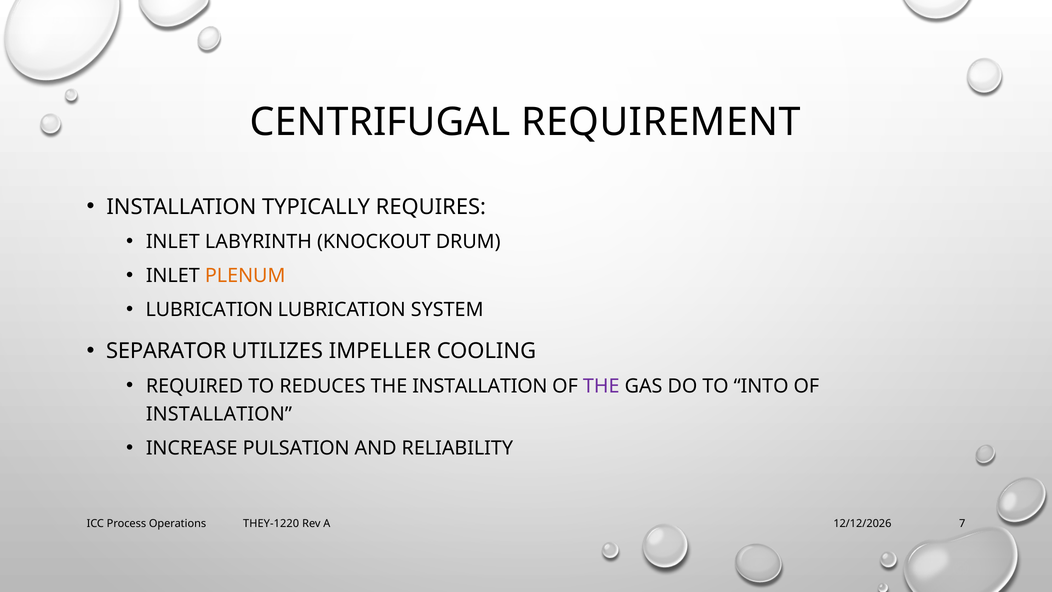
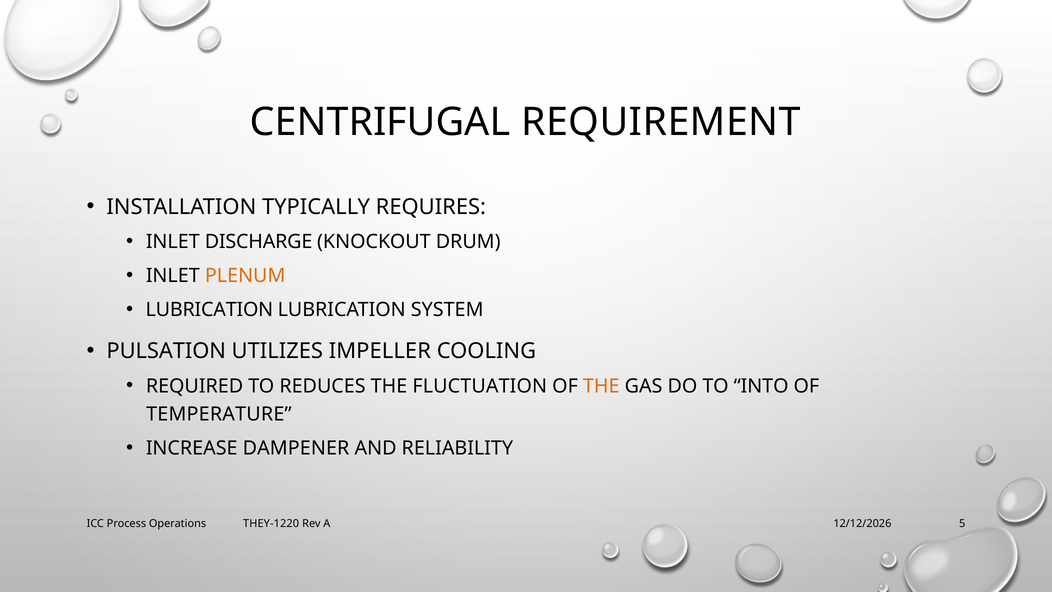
LABYRINTH: LABYRINTH -> DISCHARGE (259, 242)
SEPARATOR: SEPARATOR -> PULSATION (166, 351)
THE INSTALLATION: INSTALLATION -> FLUCTUATION (480, 386)
THE colour: purple -> orange (601, 386)
INSTALLATION: INSTALLATION -> TEMPERATURE (219, 414)
PULSATION: PULSATION -> DAMPENER (296, 448)
7: 7 -> 5 (962, 523)
